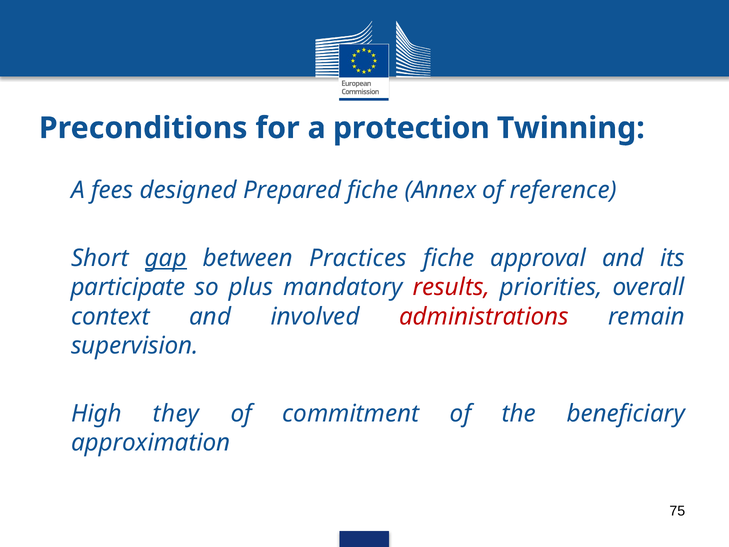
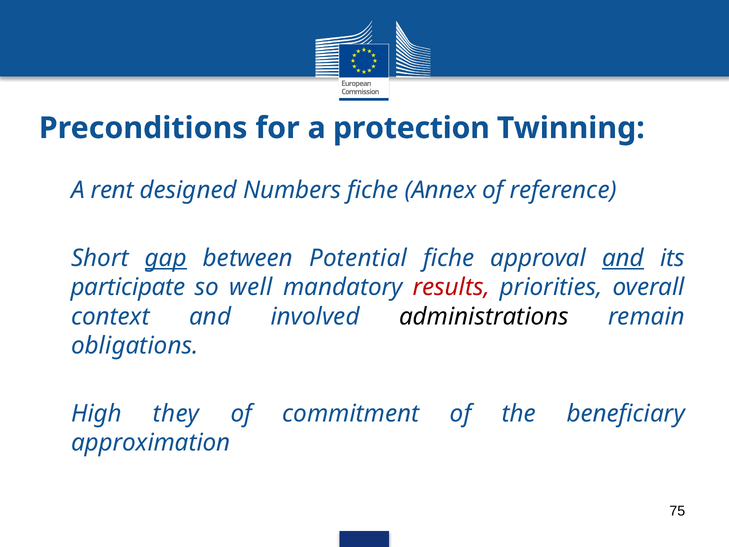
fees: fees -> rent (112, 190)
Prepared: Prepared -> Numbers (292, 190)
Practices: Practices -> Potential (358, 258)
and underline: none -> present (623, 258)
plus: plus -> well (251, 287)
administrations colour: red -> black (484, 316)
supervision: supervision -> obligations (135, 346)
